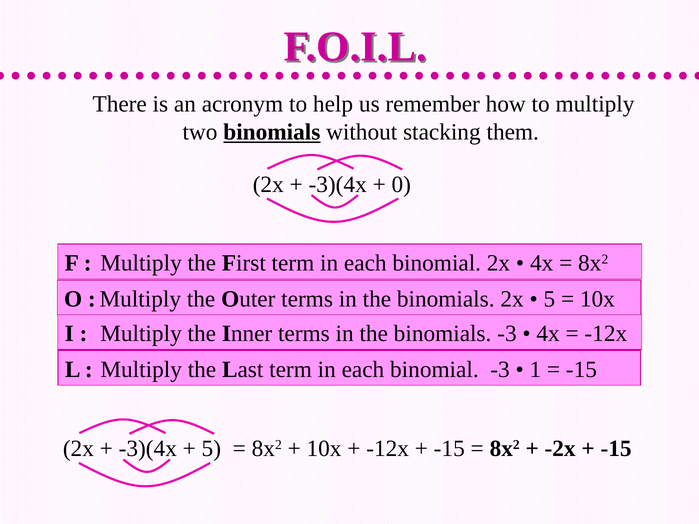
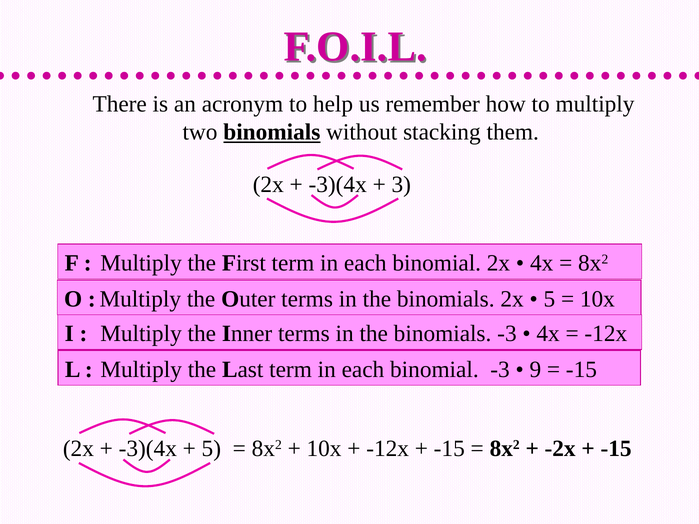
0: 0 -> 3 (401, 185)
1: 1 -> 9 (535, 370)
